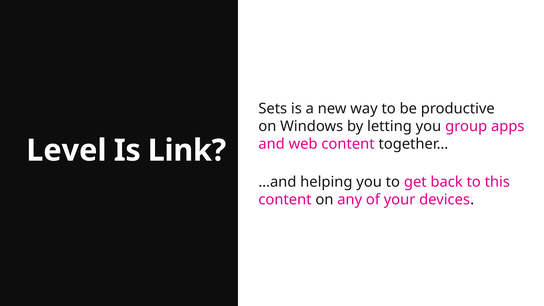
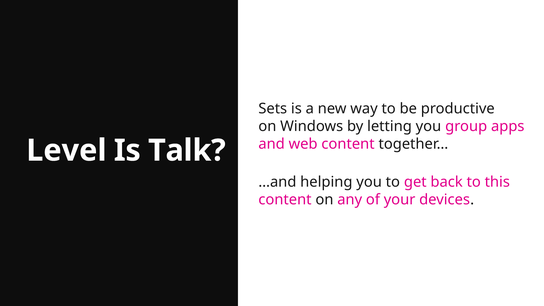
Link: Link -> Talk (187, 150)
